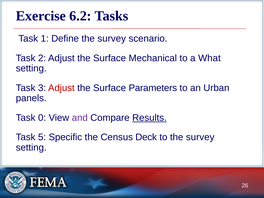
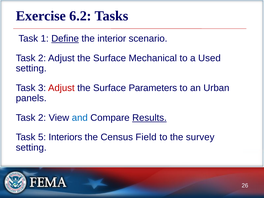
Define underline: none -> present (65, 39)
survey: survey -> interior (112, 39)
What: What -> Used (209, 58)
0: 0 -> 2 (42, 118)
and colour: purple -> blue (80, 118)
Specific: Specific -> Interiors (65, 137)
Deck: Deck -> Field (146, 137)
